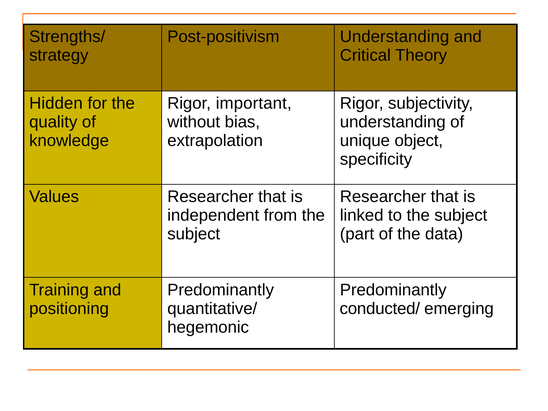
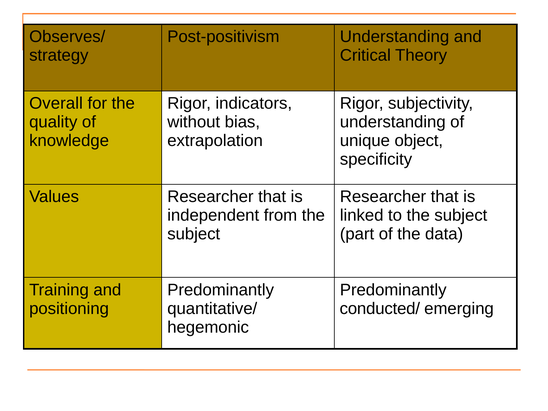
Strengths/: Strengths/ -> Observes/ (67, 37)
Hidden: Hidden -> Overall (56, 103)
important: important -> indicators (254, 103)
